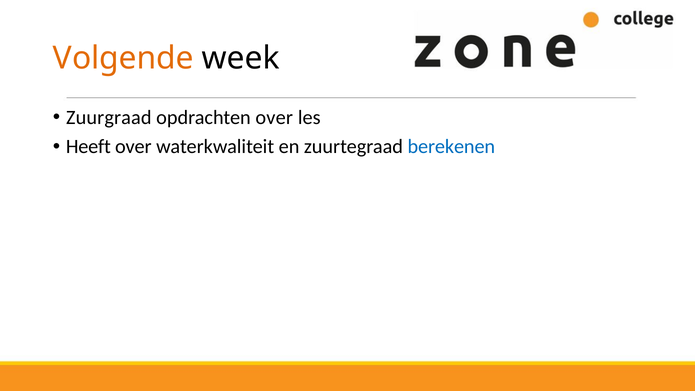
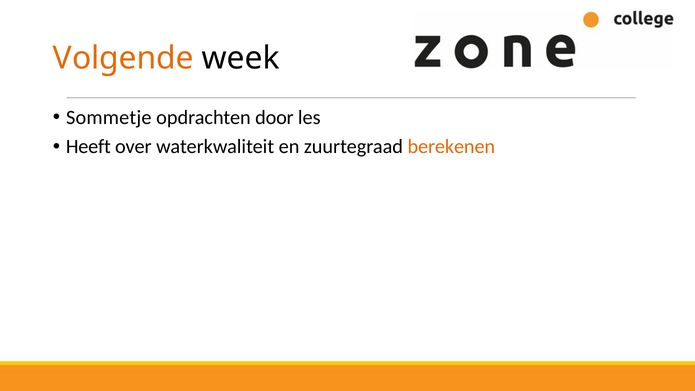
Zuurgraad: Zuurgraad -> Sommetje (109, 118)
opdrachten over: over -> door (274, 118)
berekenen colour: blue -> orange (451, 147)
